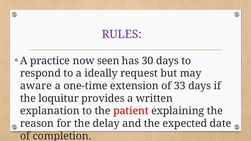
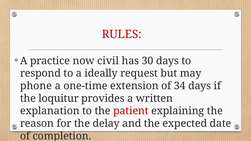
RULES colour: purple -> red (122, 34)
seen: seen -> civil (108, 61)
aware: aware -> phone (36, 86)
33: 33 -> 34 (180, 86)
